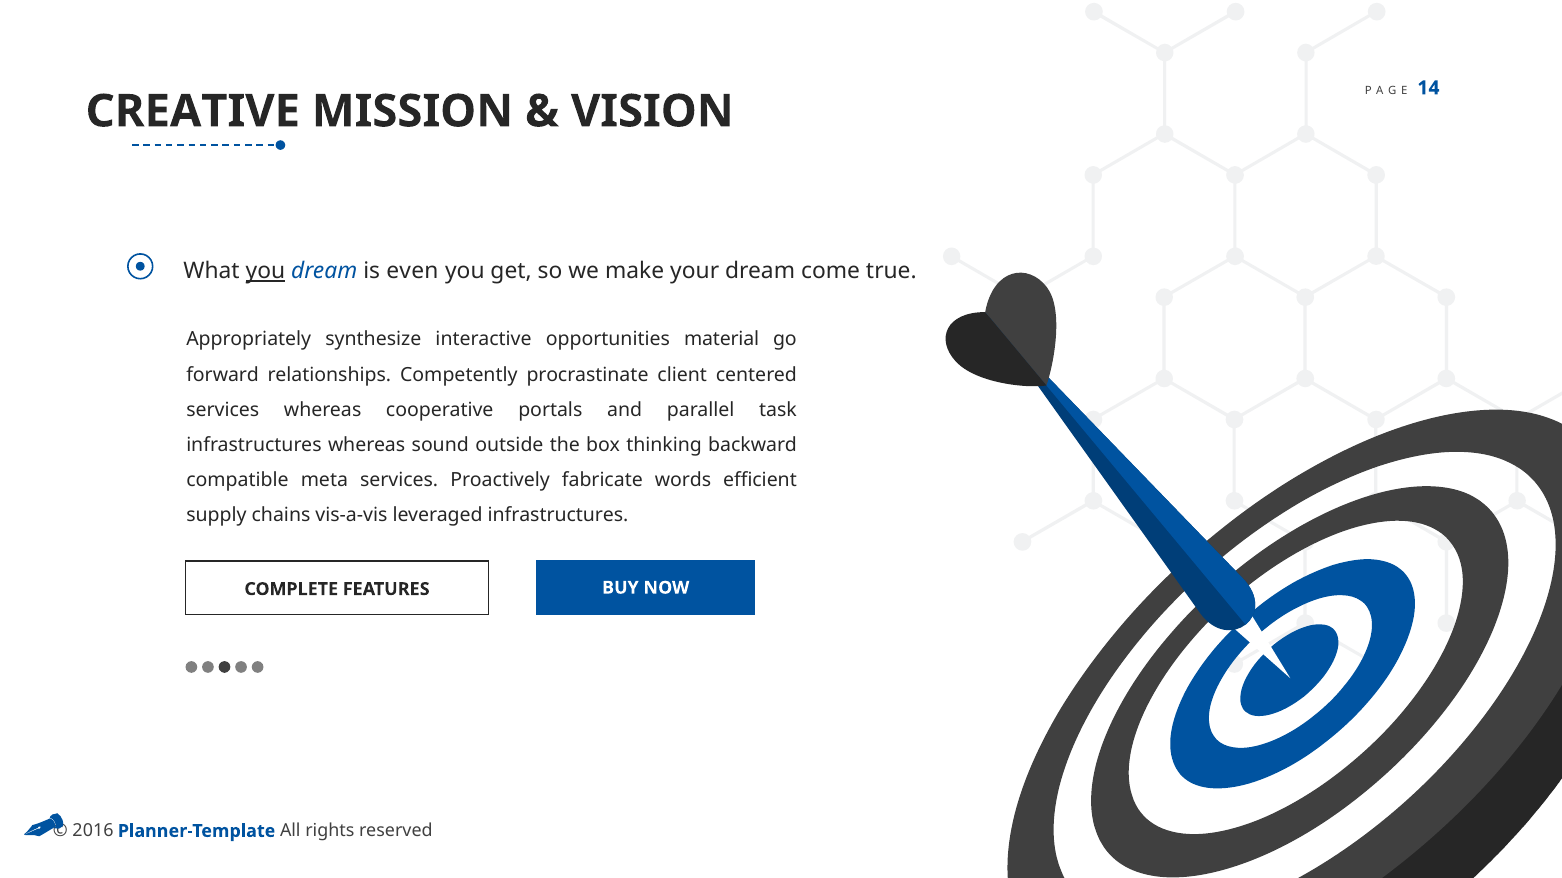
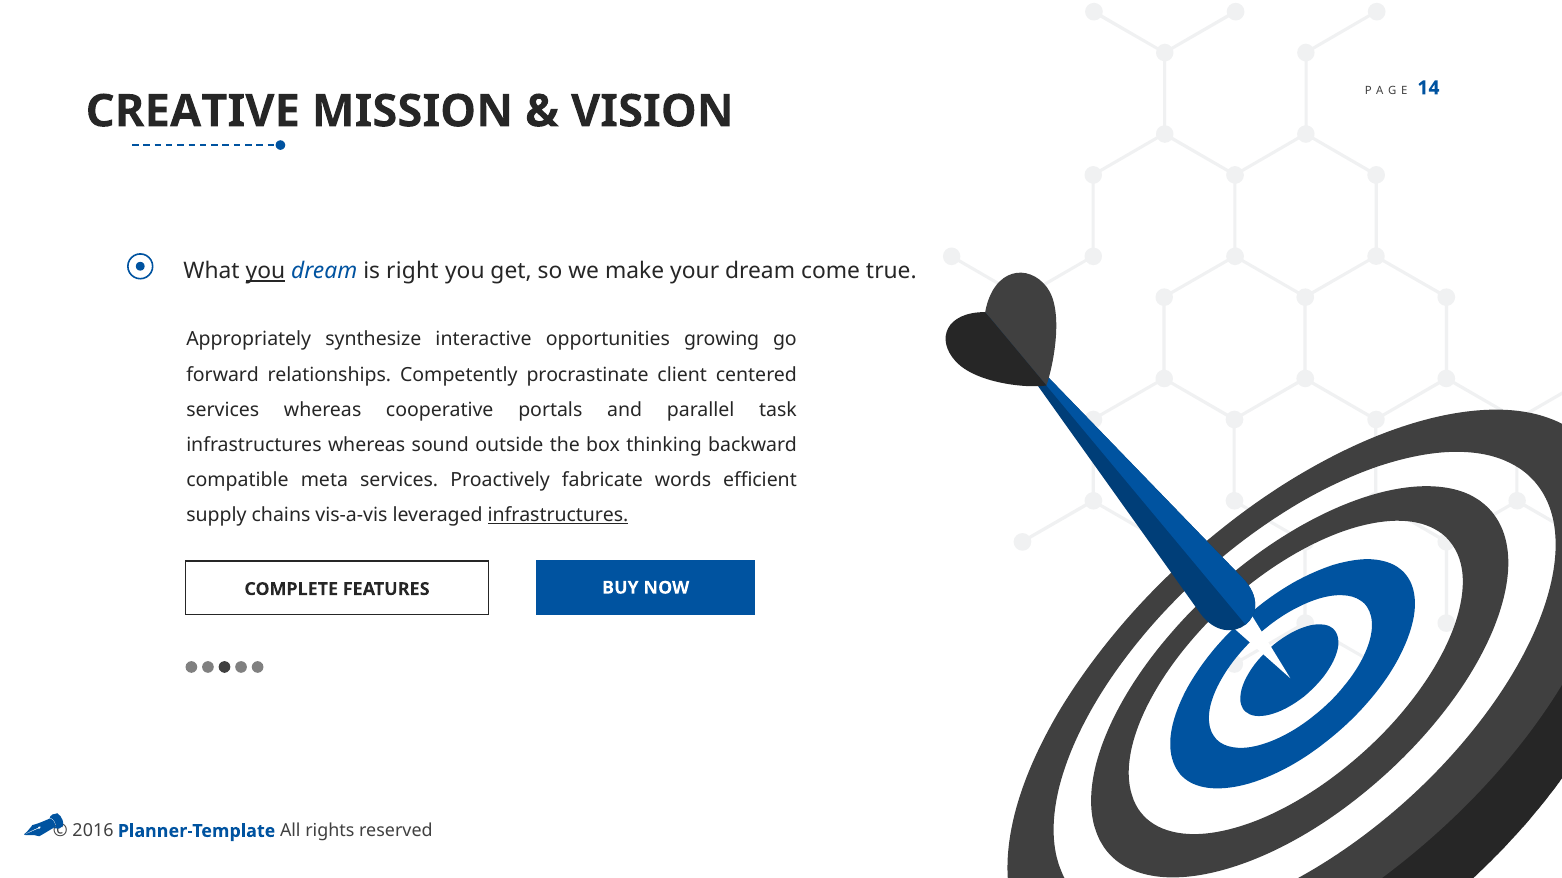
even: even -> right (412, 271)
material: material -> growing (722, 340)
infrastructures underline: none -> present (558, 515)
